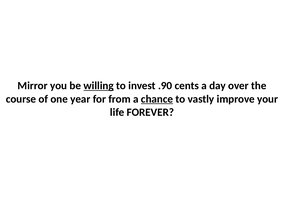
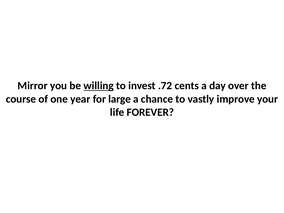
.90: .90 -> .72 (165, 86)
from: from -> large (120, 99)
chance underline: present -> none (157, 99)
